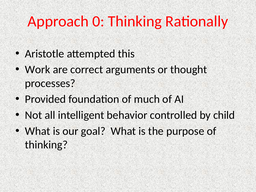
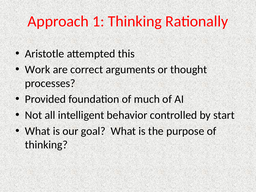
0: 0 -> 1 (98, 21)
child: child -> start (224, 115)
